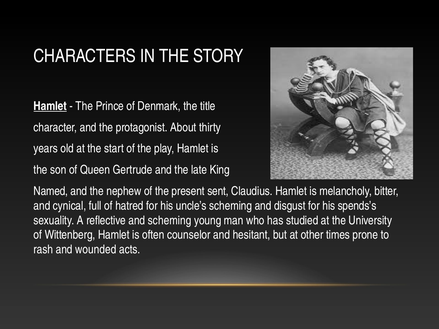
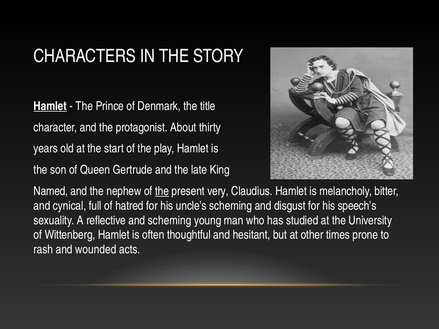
the underline: none -> present (162, 191)
sent: sent -> very (218, 191)
spends’s: spends’s -> speech’s (357, 206)
counselor: counselor -> thoughtful (189, 235)
